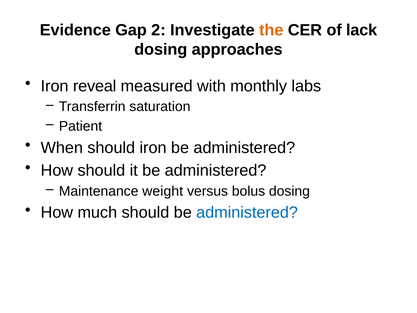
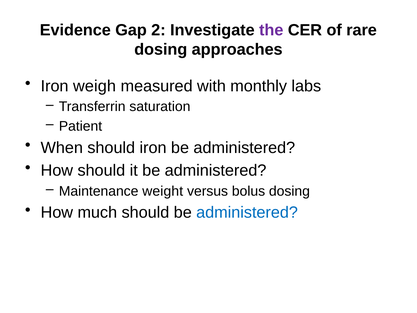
the colour: orange -> purple (271, 30)
lack: lack -> rare (362, 30)
reveal: reveal -> weigh (95, 86)
